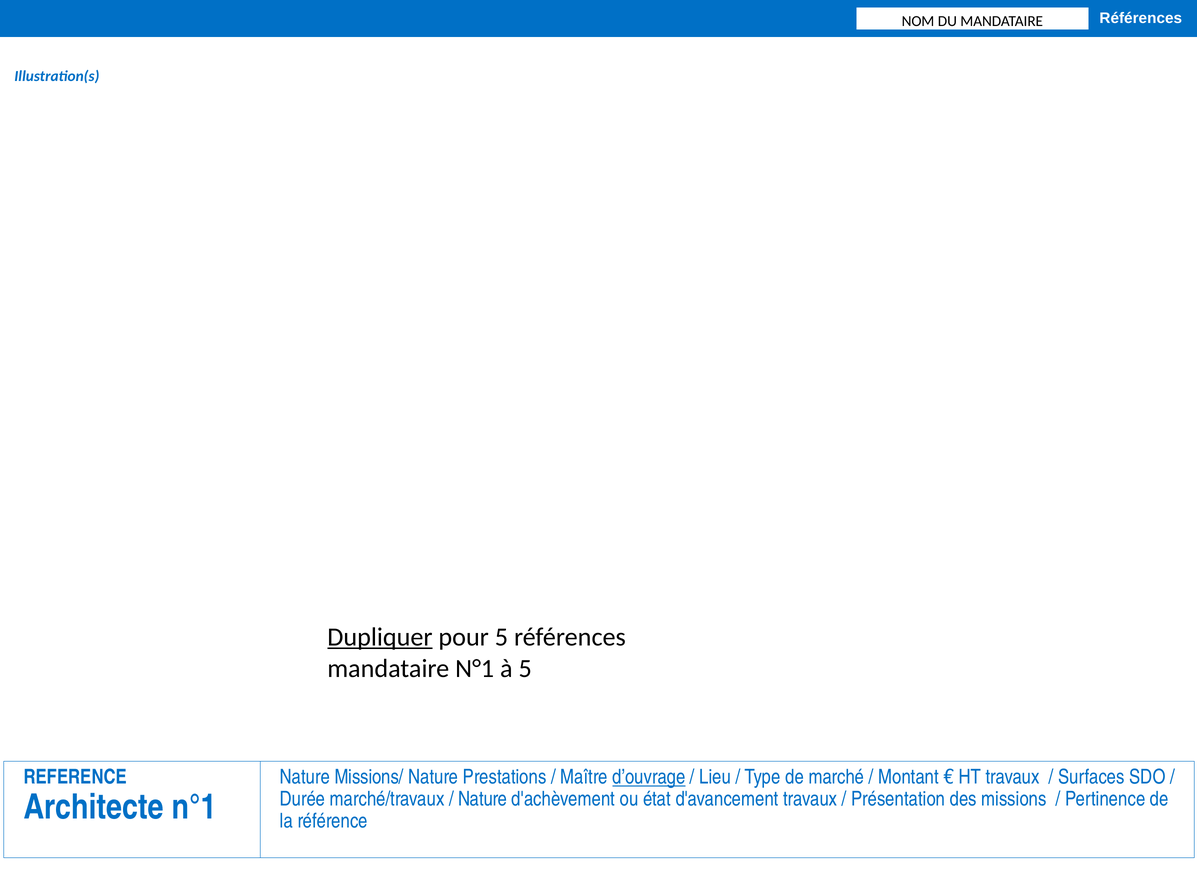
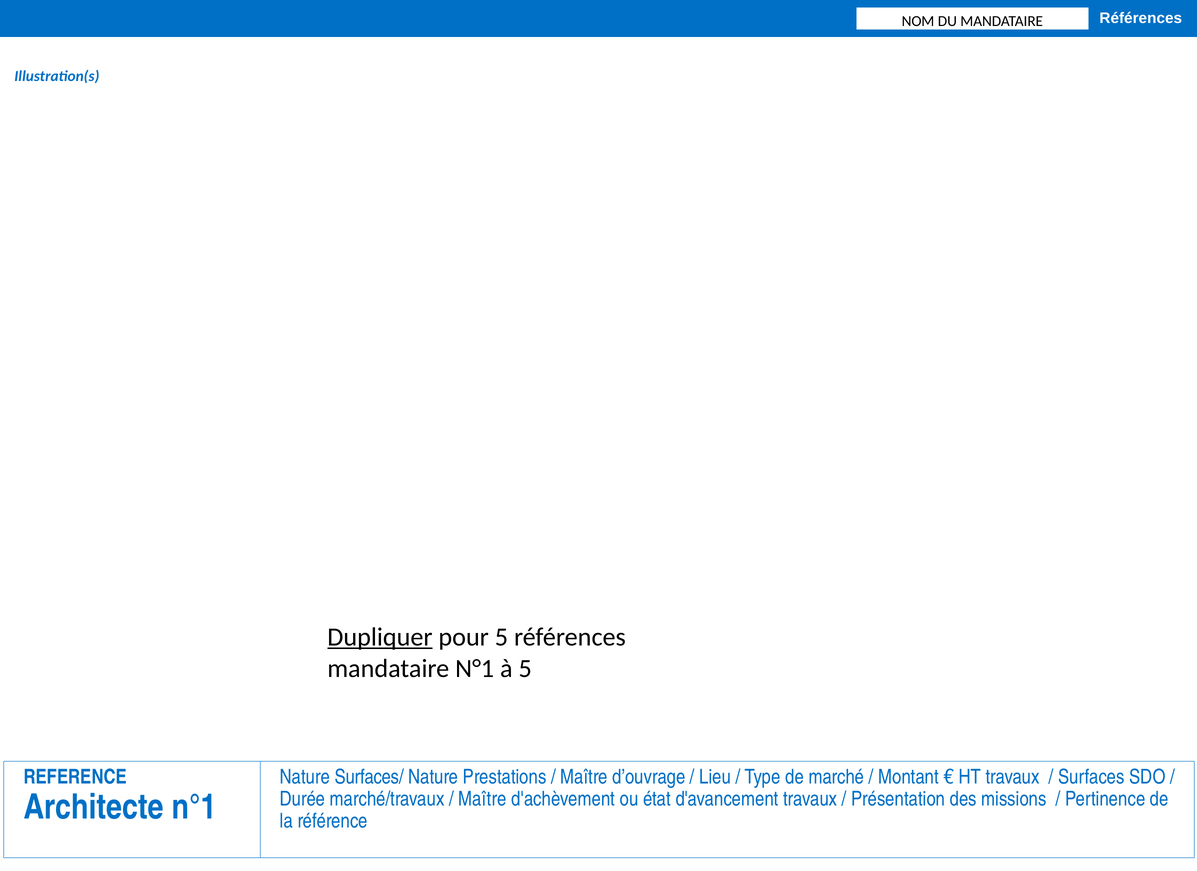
Missions/: Missions/ -> Surfaces/ (369, 777)
d’ouvrage underline: present -> none (649, 777)
Nature: Nature -> Maître (483, 799)
